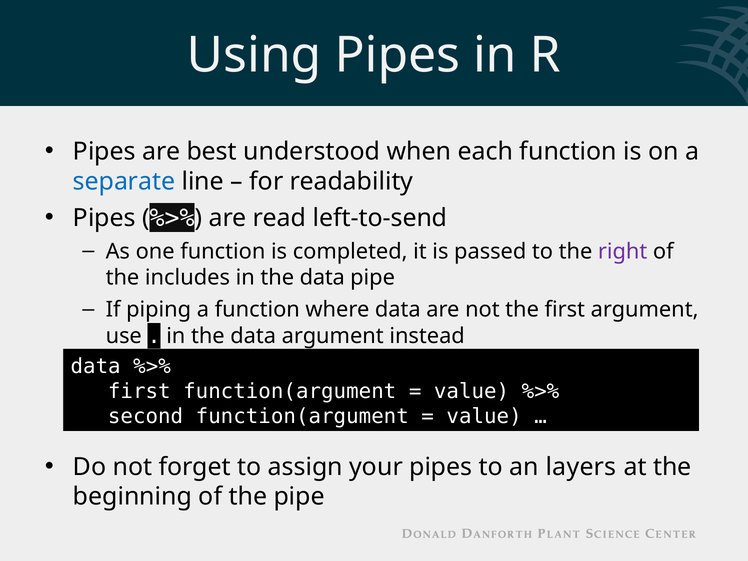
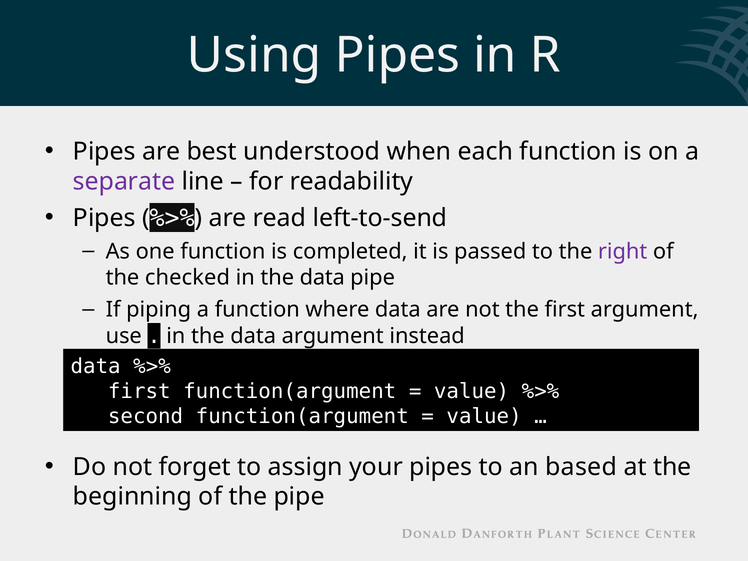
separate colour: blue -> purple (124, 181)
includes: includes -> checked (187, 278)
layers: layers -> based (581, 467)
